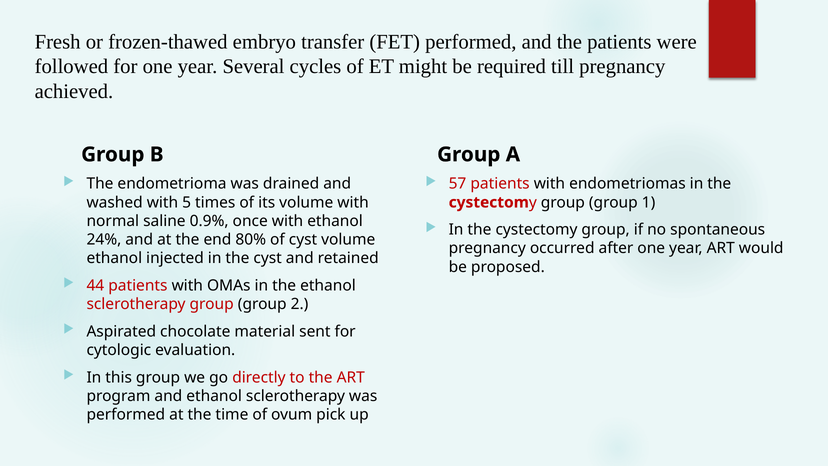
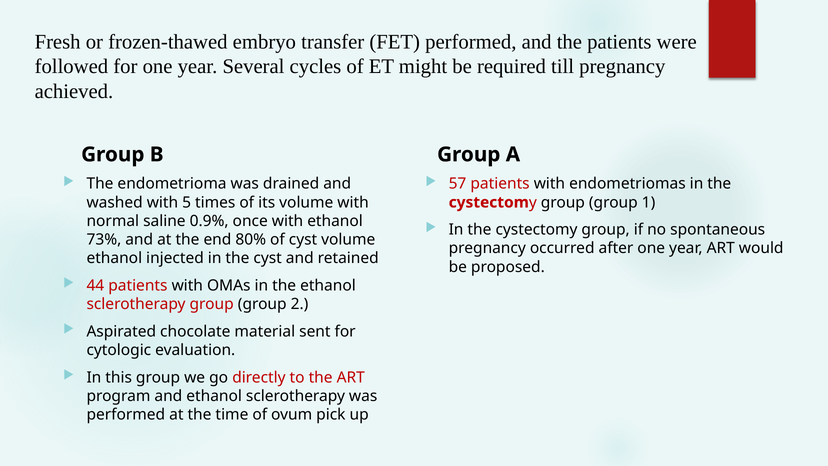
24%: 24% -> 73% (104, 240)
